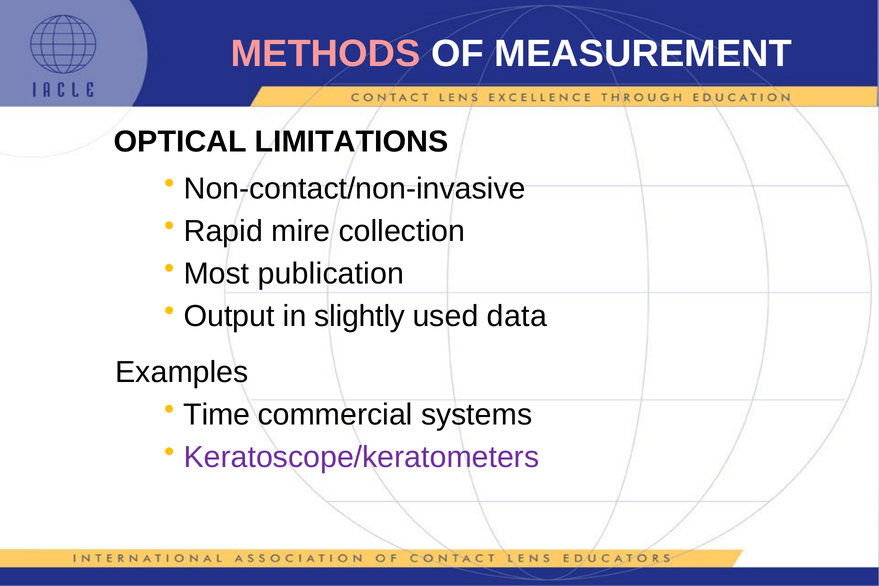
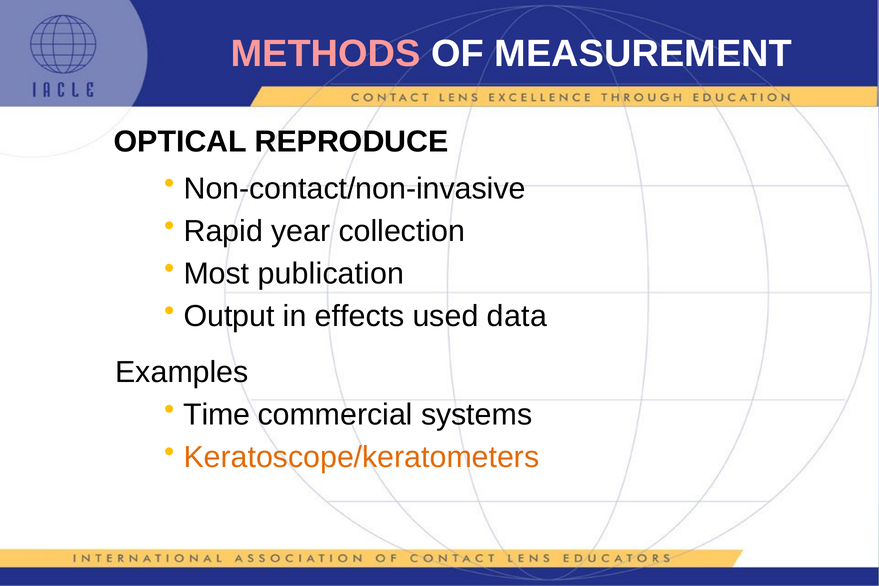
LIMITATIONS: LIMITATIONS -> REPRODUCE (352, 142)
mire: mire -> year (301, 231)
slightly: slightly -> effects (360, 316)
Keratoscope/keratometers colour: purple -> orange (361, 457)
